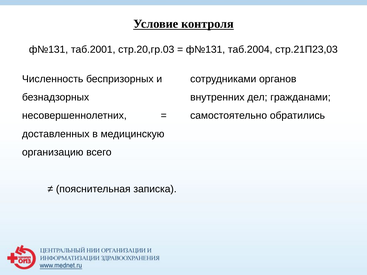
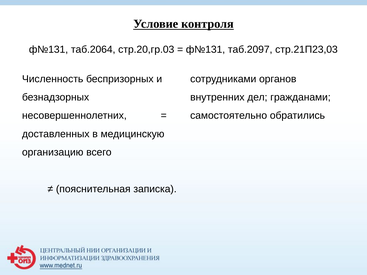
таб.2001: таб.2001 -> таб.2064 (93, 49)
таб.2004: таб.2004 -> таб.2097 (250, 49)
